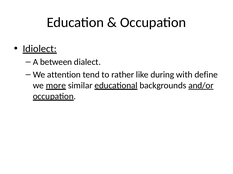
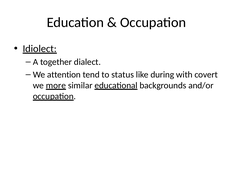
between: between -> together (56, 62)
rather: rather -> status (123, 75)
define: define -> covert (206, 75)
and/or underline: present -> none (201, 86)
